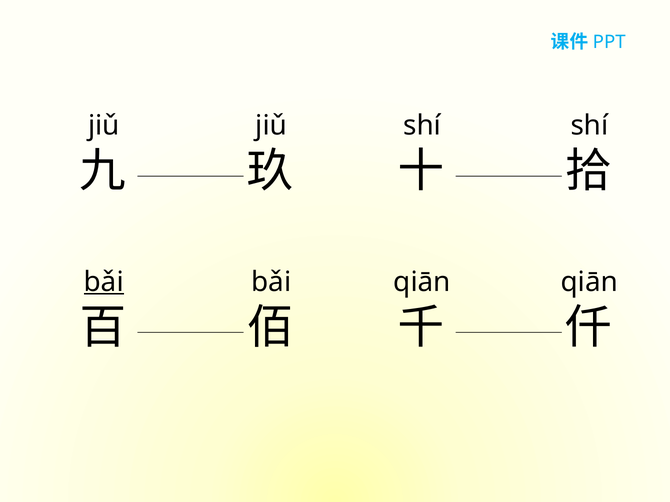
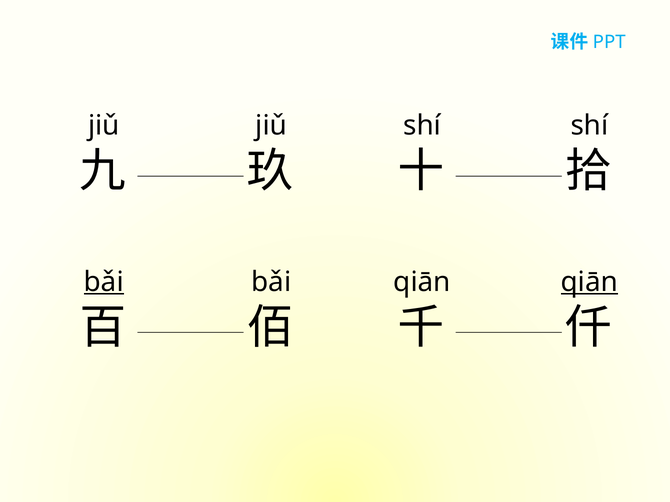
qiān underline: none -> present (589, 282)
